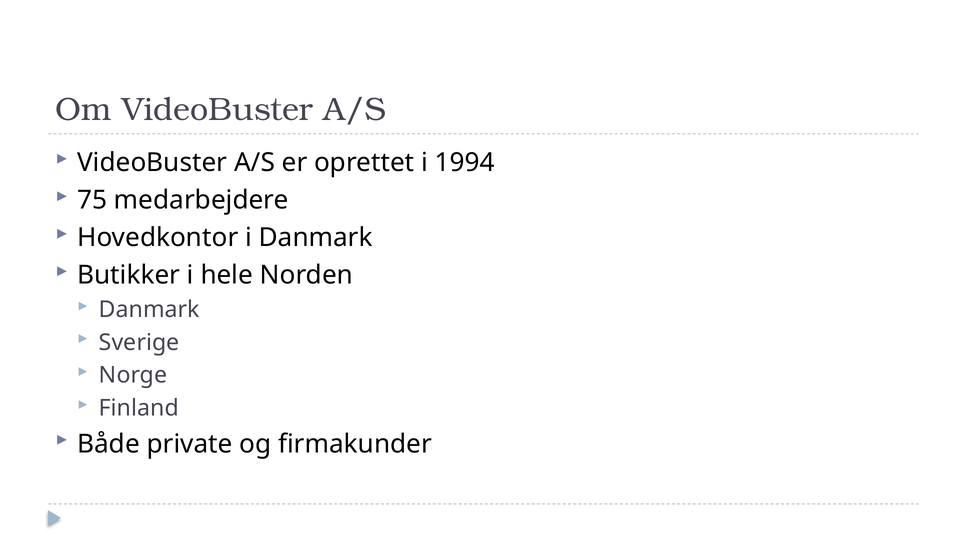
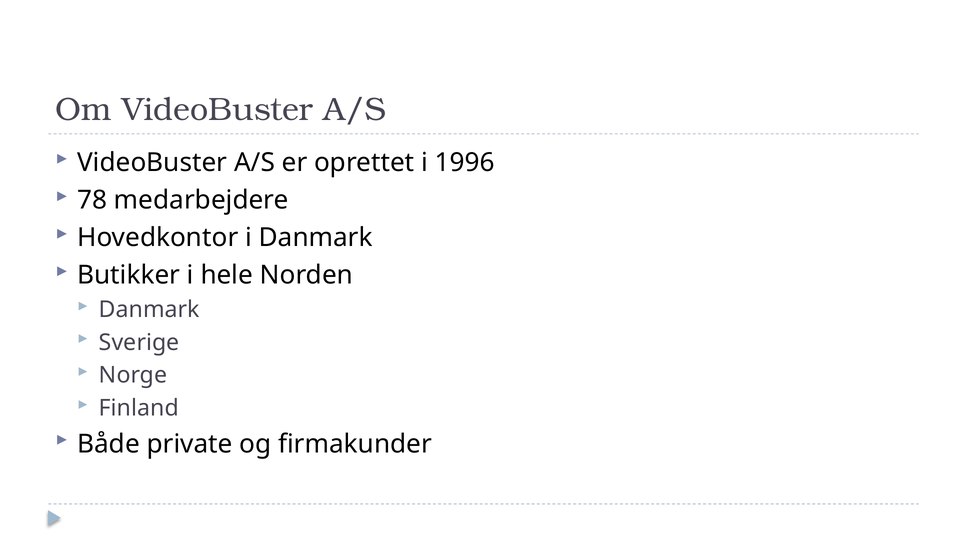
1994: 1994 -> 1996 (465, 163)
75: 75 -> 78 (92, 200)
